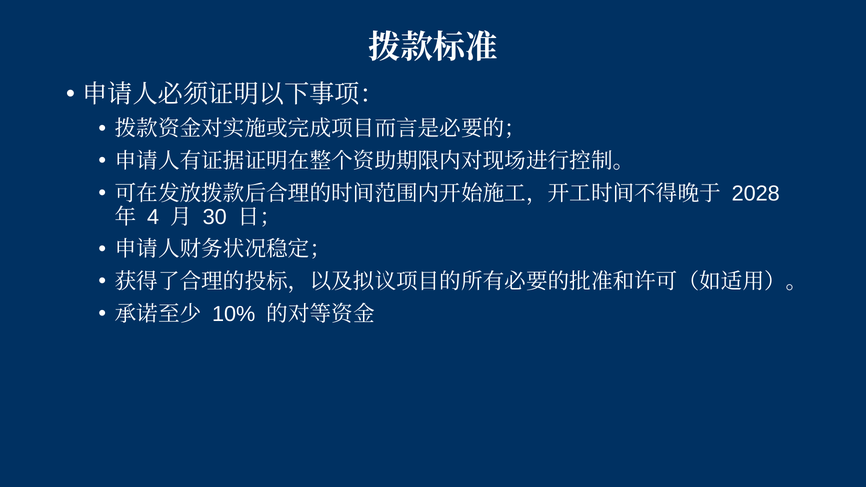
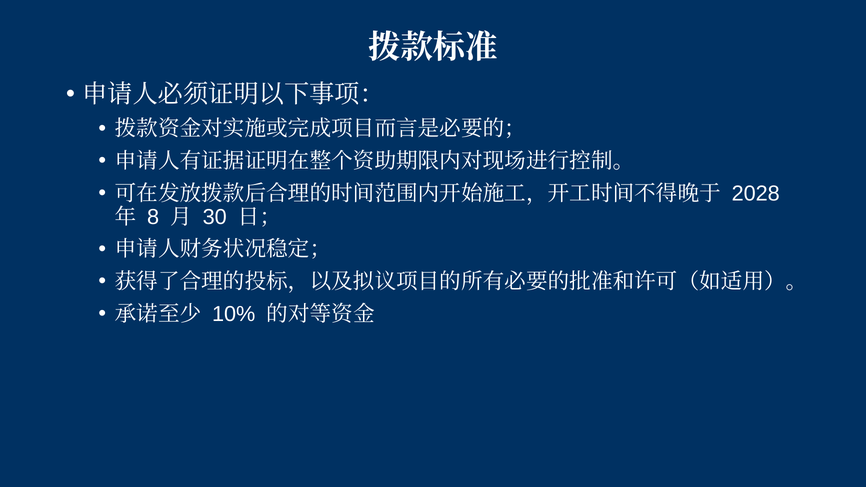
4: 4 -> 8 (153, 217)
